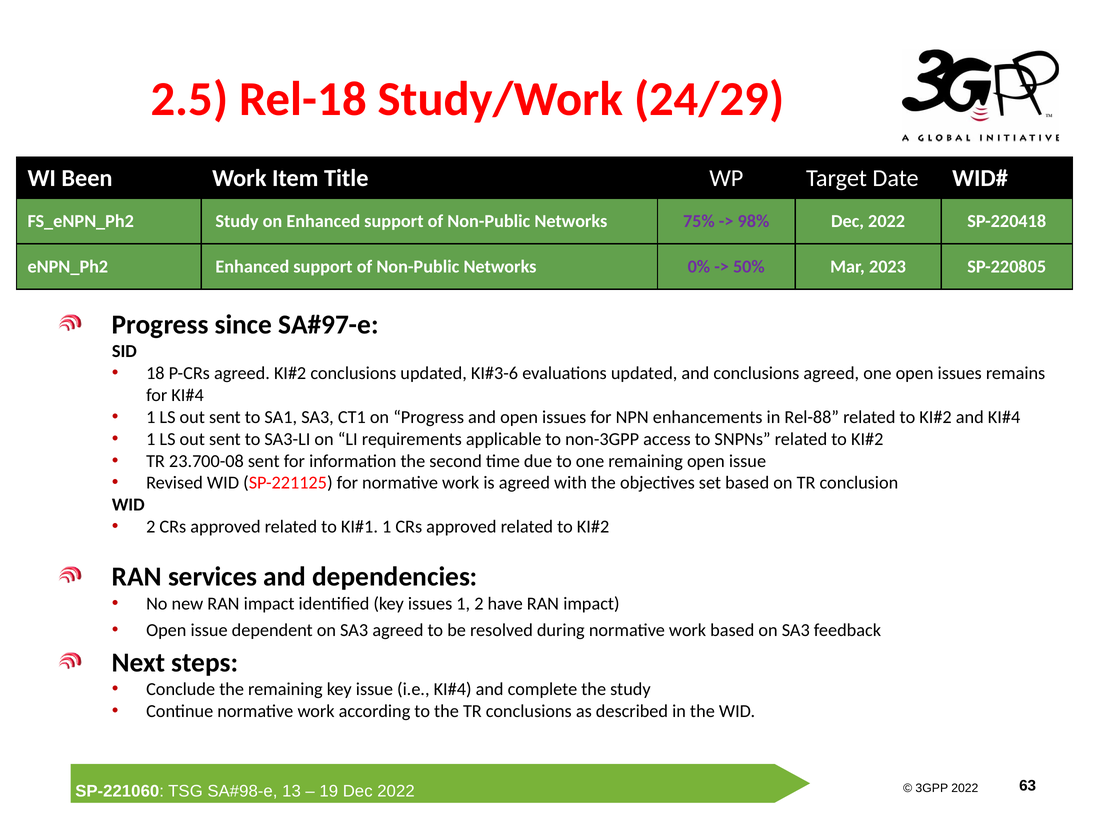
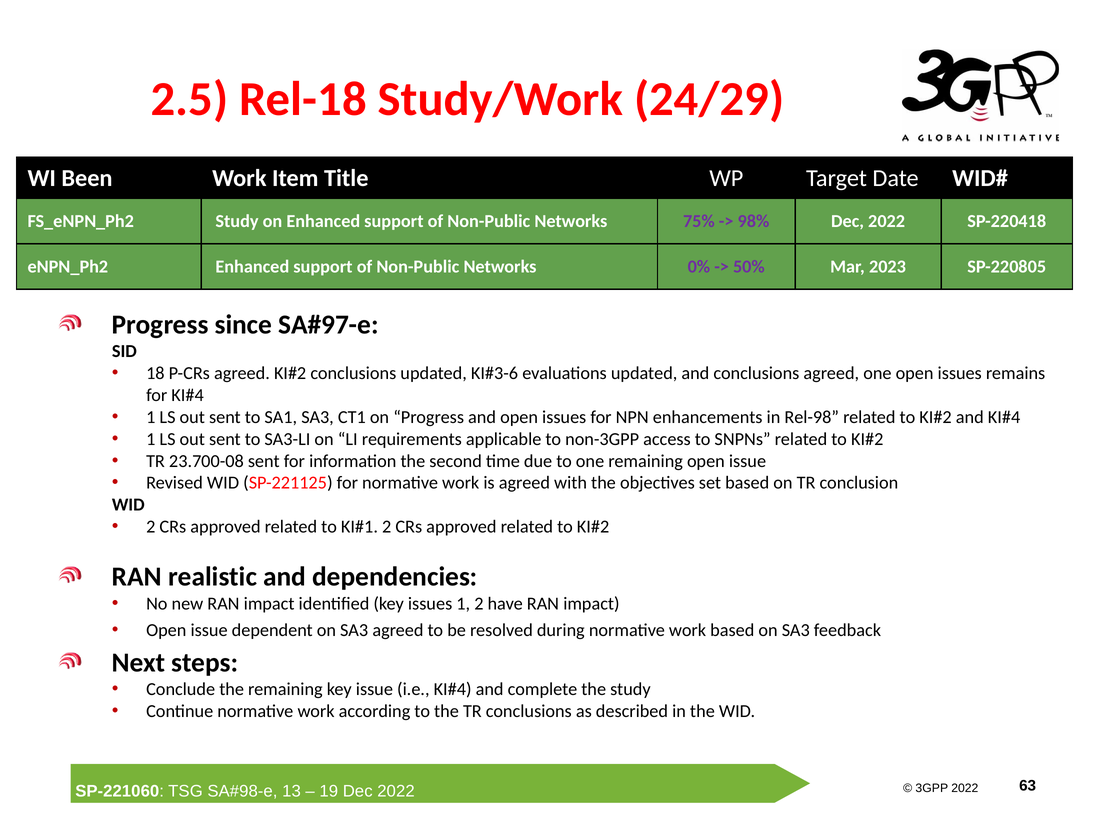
Rel-88: Rel-88 -> Rel-98 (812, 417)
1: 1 -> 2 (387, 527)
services: services -> realistic (213, 577)
